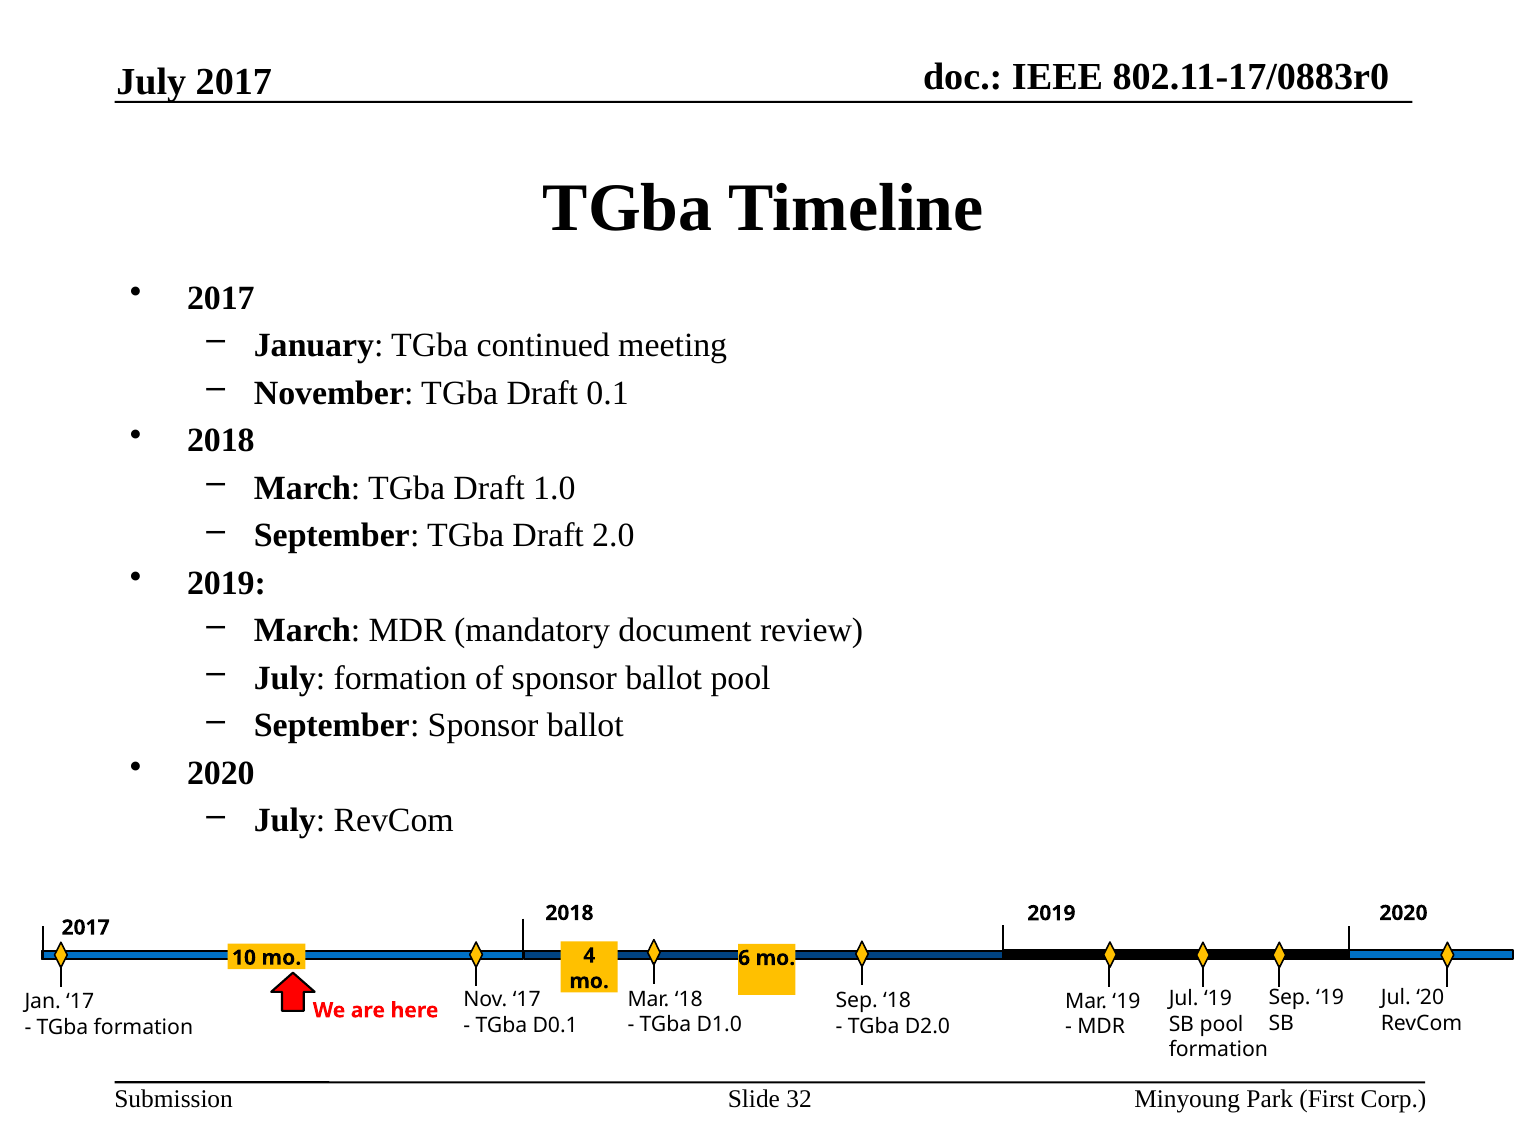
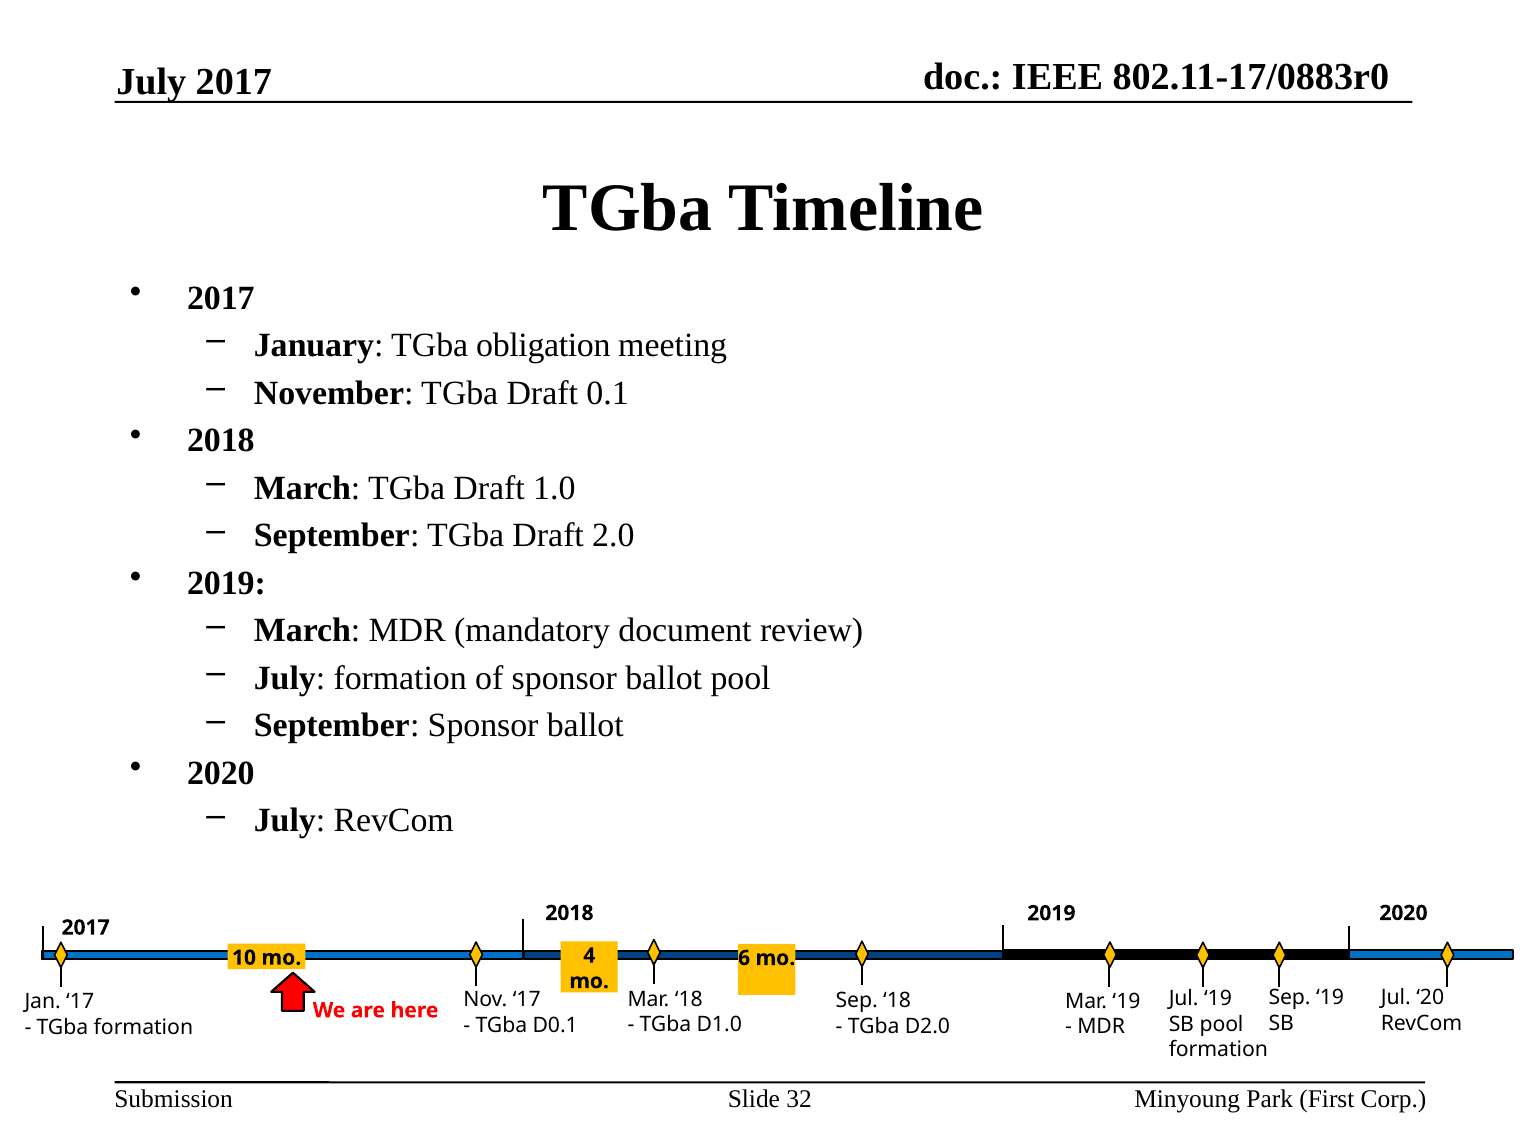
continued: continued -> obligation (543, 345)
